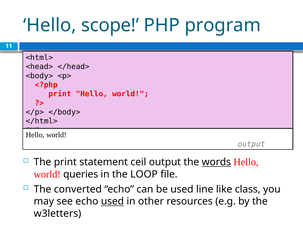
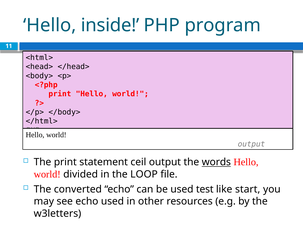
scope: scope -> inside (110, 25)
queries: queries -> divided (81, 174)
line: line -> test (205, 189)
class: class -> start (248, 189)
used underline: present -> none (112, 202)
